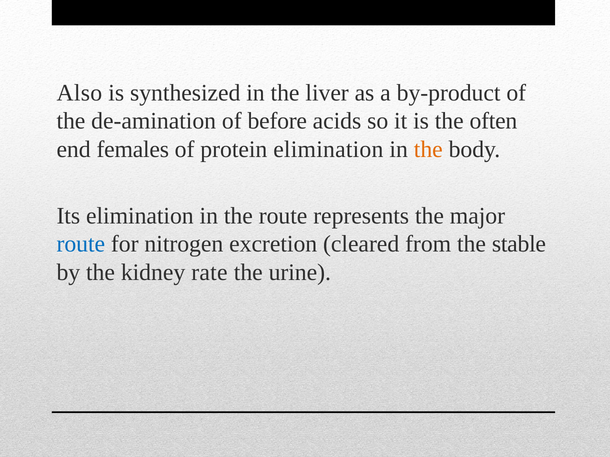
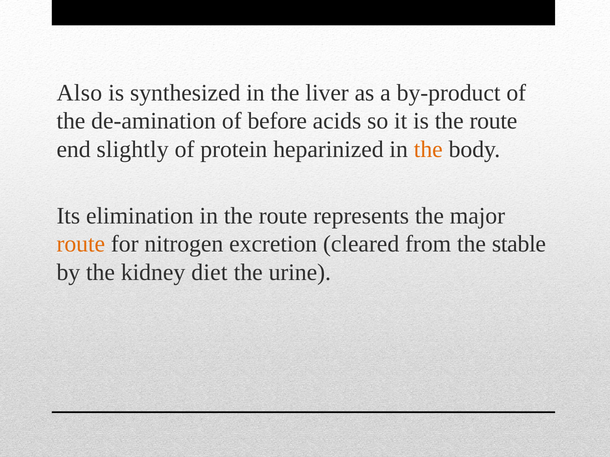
is the often: often -> route (493, 121)
females: females -> slightly (133, 150)
protein elimination: elimination -> heparinized (328, 150)
route colour: blue -> orange (81, 244)
rate: rate -> diet (209, 273)
